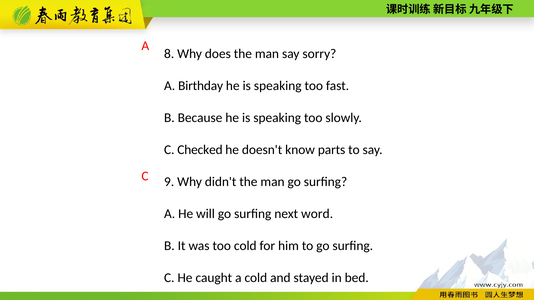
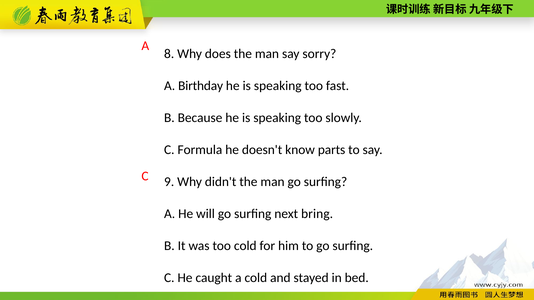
Checked: Checked -> Formula (200, 150)
word: word -> bring (317, 214)
